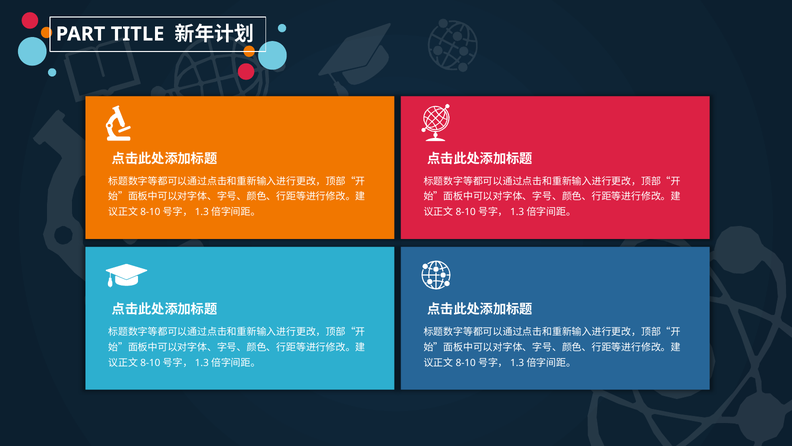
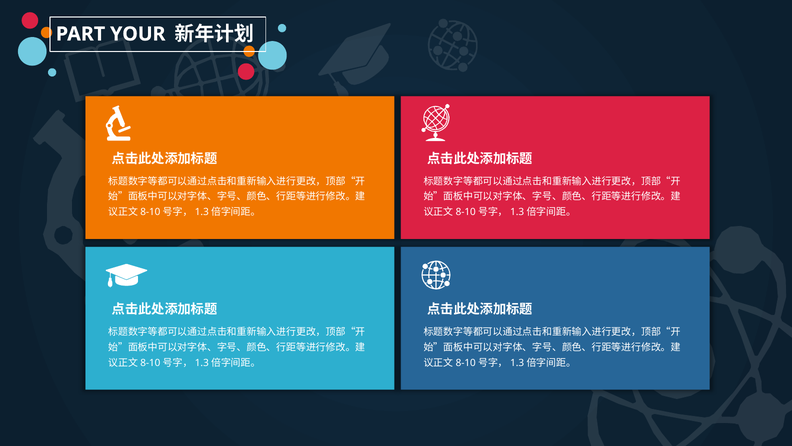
TITLE: TITLE -> YOUR (138, 34)
